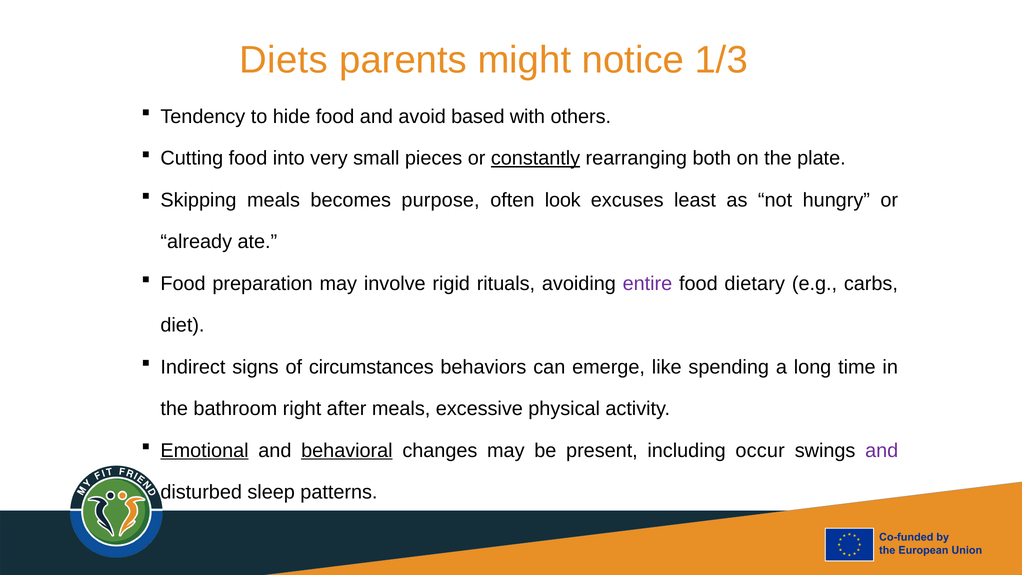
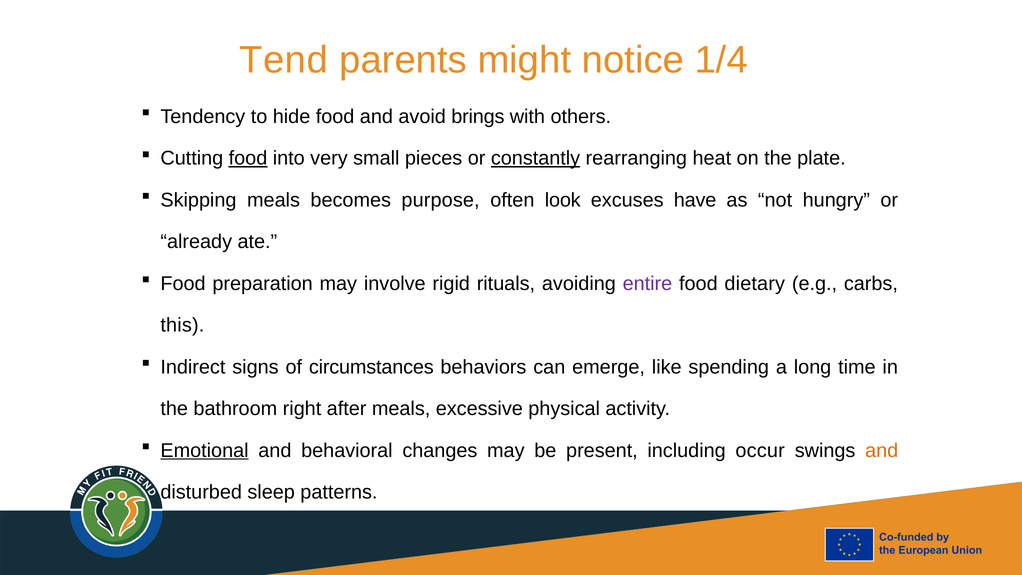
Diets: Diets -> Tend (284, 60)
1/3: 1/3 -> 1/4 (721, 60)
based: based -> brings (478, 116)
food underline: none -> present (248, 158)
both: both -> heat (712, 158)
least: least -> have (695, 200)
diet: diet -> this (182, 325)
behavioral underline: present -> none (347, 450)
and colour: purple -> orange (882, 450)
